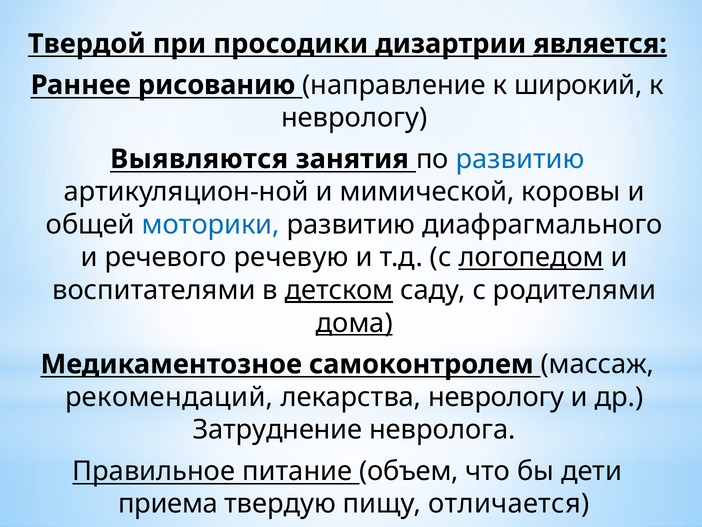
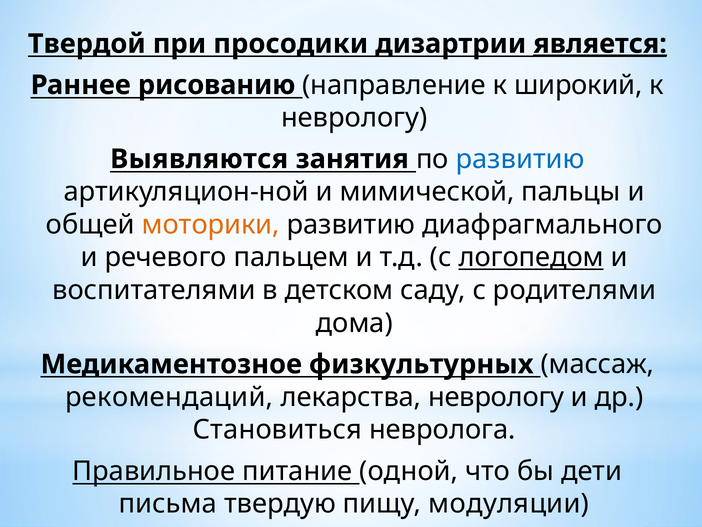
коровы: коровы -> пальцы (571, 192)
моторики colour: blue -> orange (211, 224)
речевую: речевую -> пальцем (291, 257)
детском underline: present -> none (339, 290)
дома underline: present -> none (354, 323)
самоконтролем: самоконтролем -> физкультурных (421, 364)
Затруднение: Затруднение -> Становиться (277, 430)
объем: объем -> одной (409, 471)
приема: приема -> письма (168, 503)
отличается: отличается -> модуляции (509, 503)
